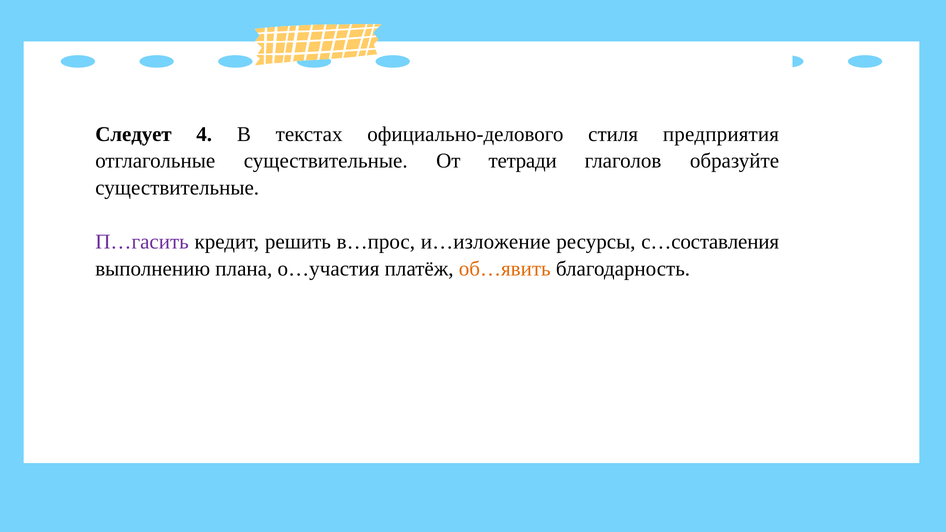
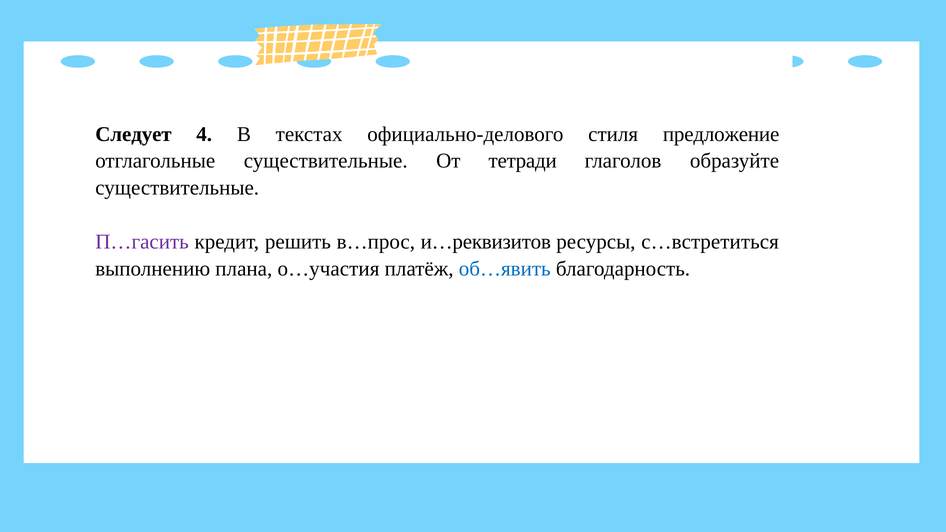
предприятия: предприятия -> предложение (721, 134)
и…изложение: и…изложение -> и…реквизитов (486, 242)
с…составления: с…составления -> с…встретиться (710, 242)
об…явить colour: orange -> blue (505, 269)
